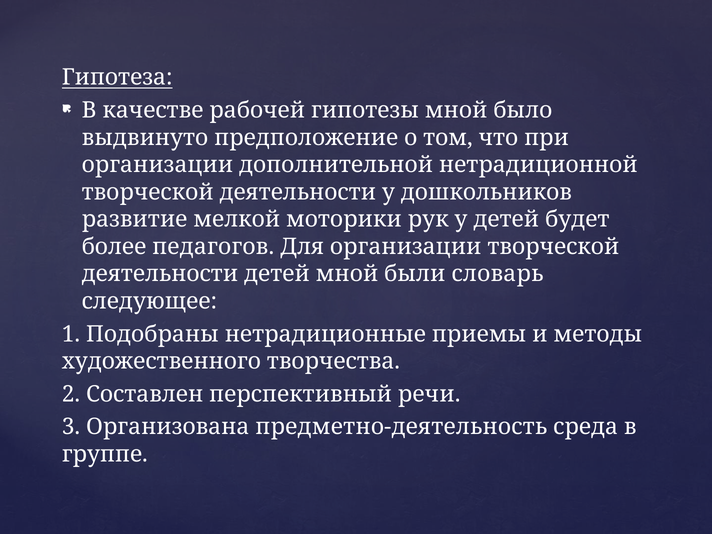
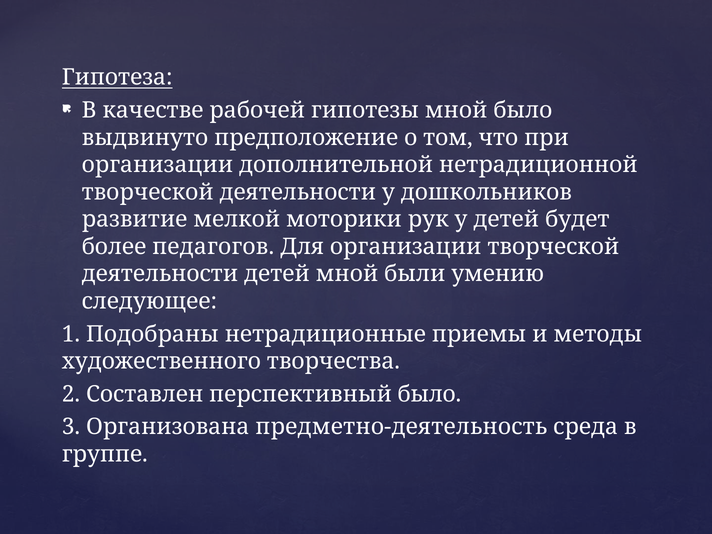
словарь: словарь -> умению (498, 274)
перспективный речи: речи -> было (429, 394)
